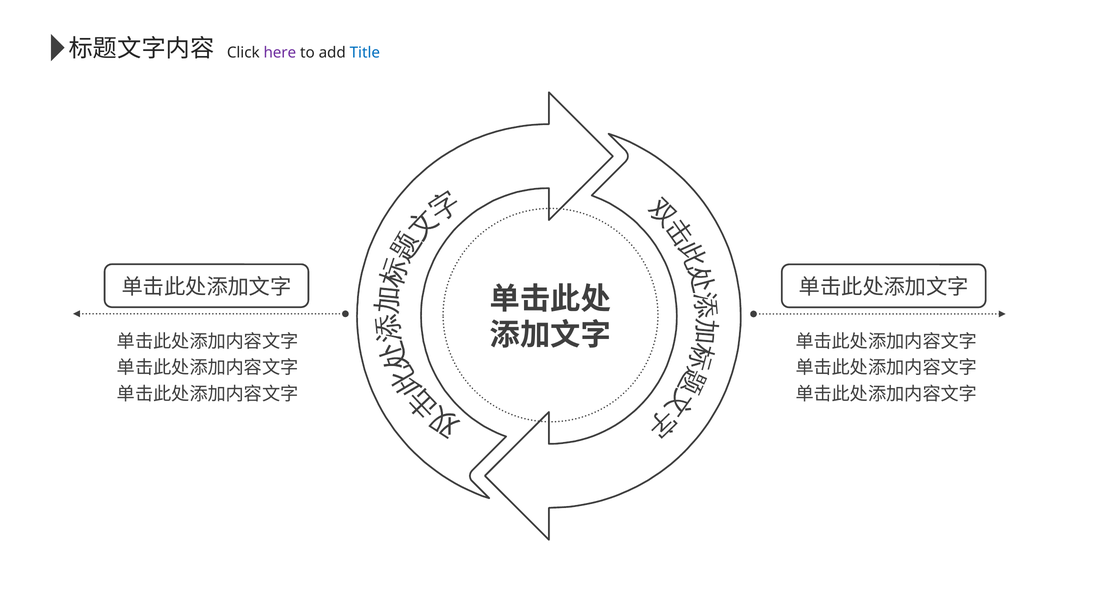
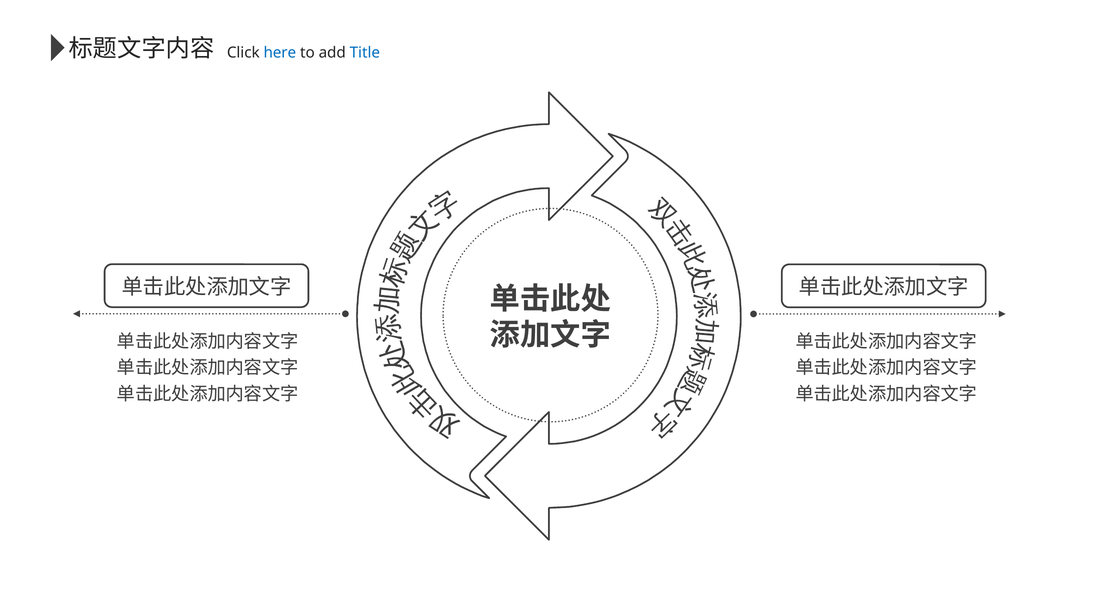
here colour: purple -> blue (280, 53)
